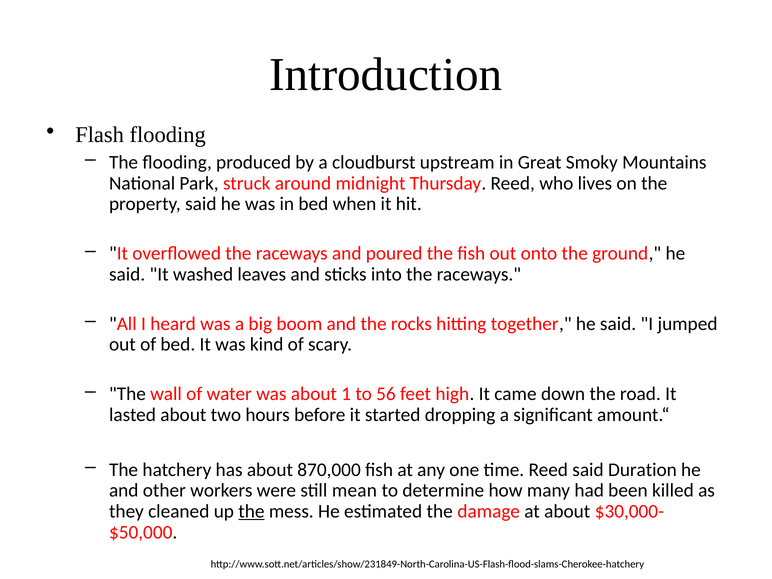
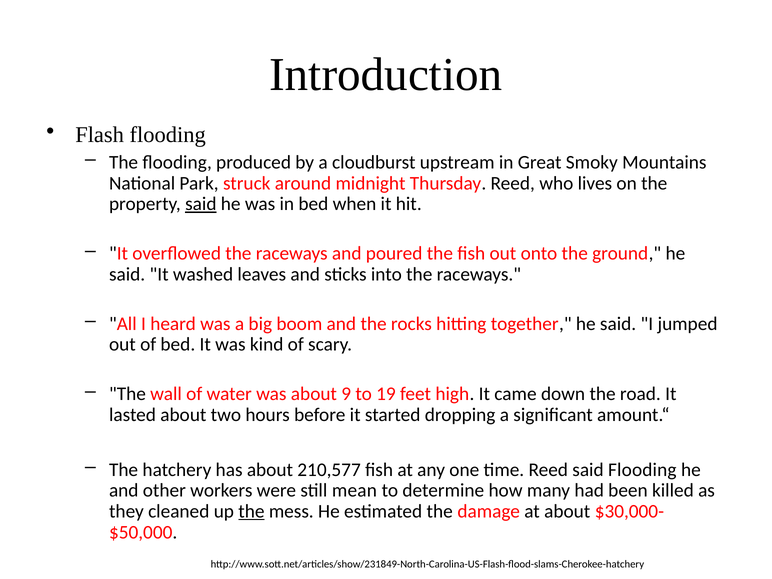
said underline: none -> present (201, 204)
1: 1 -> 9 (346, 394)
56: 56 -> 19 (386, 394)
870,000: 870,000 -> 210,577 (329, 470)
said Duration: Duration -> Flooding (642, 470)
